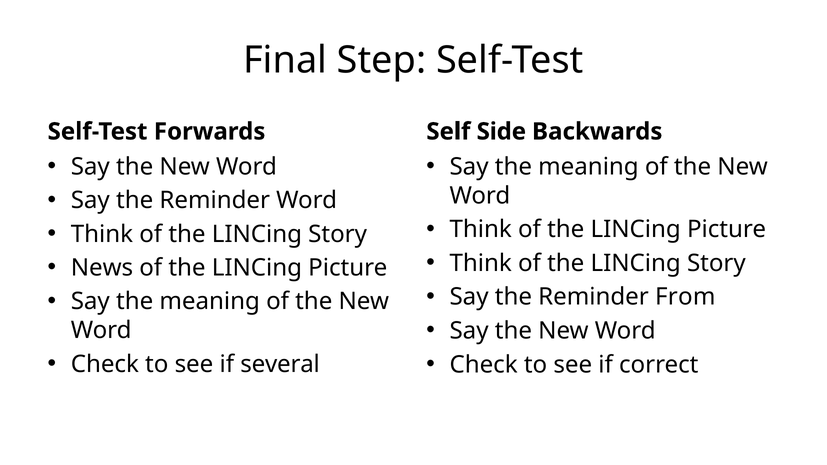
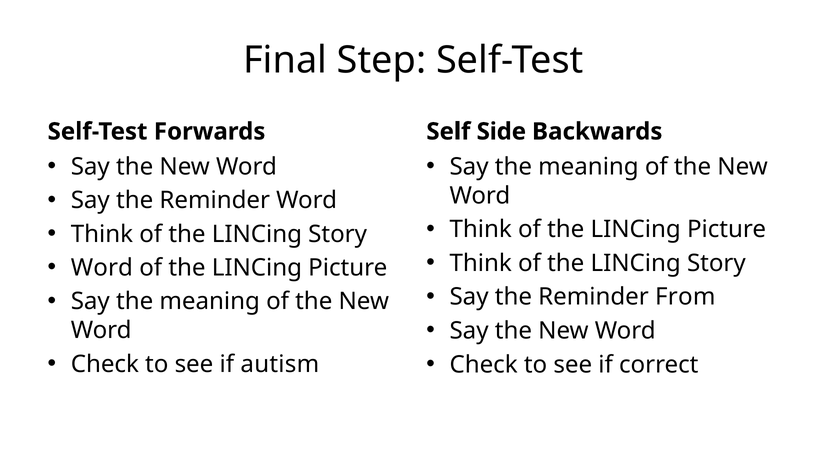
News: News -> Word (102, 268)
several: several -> autism (280, 364)
